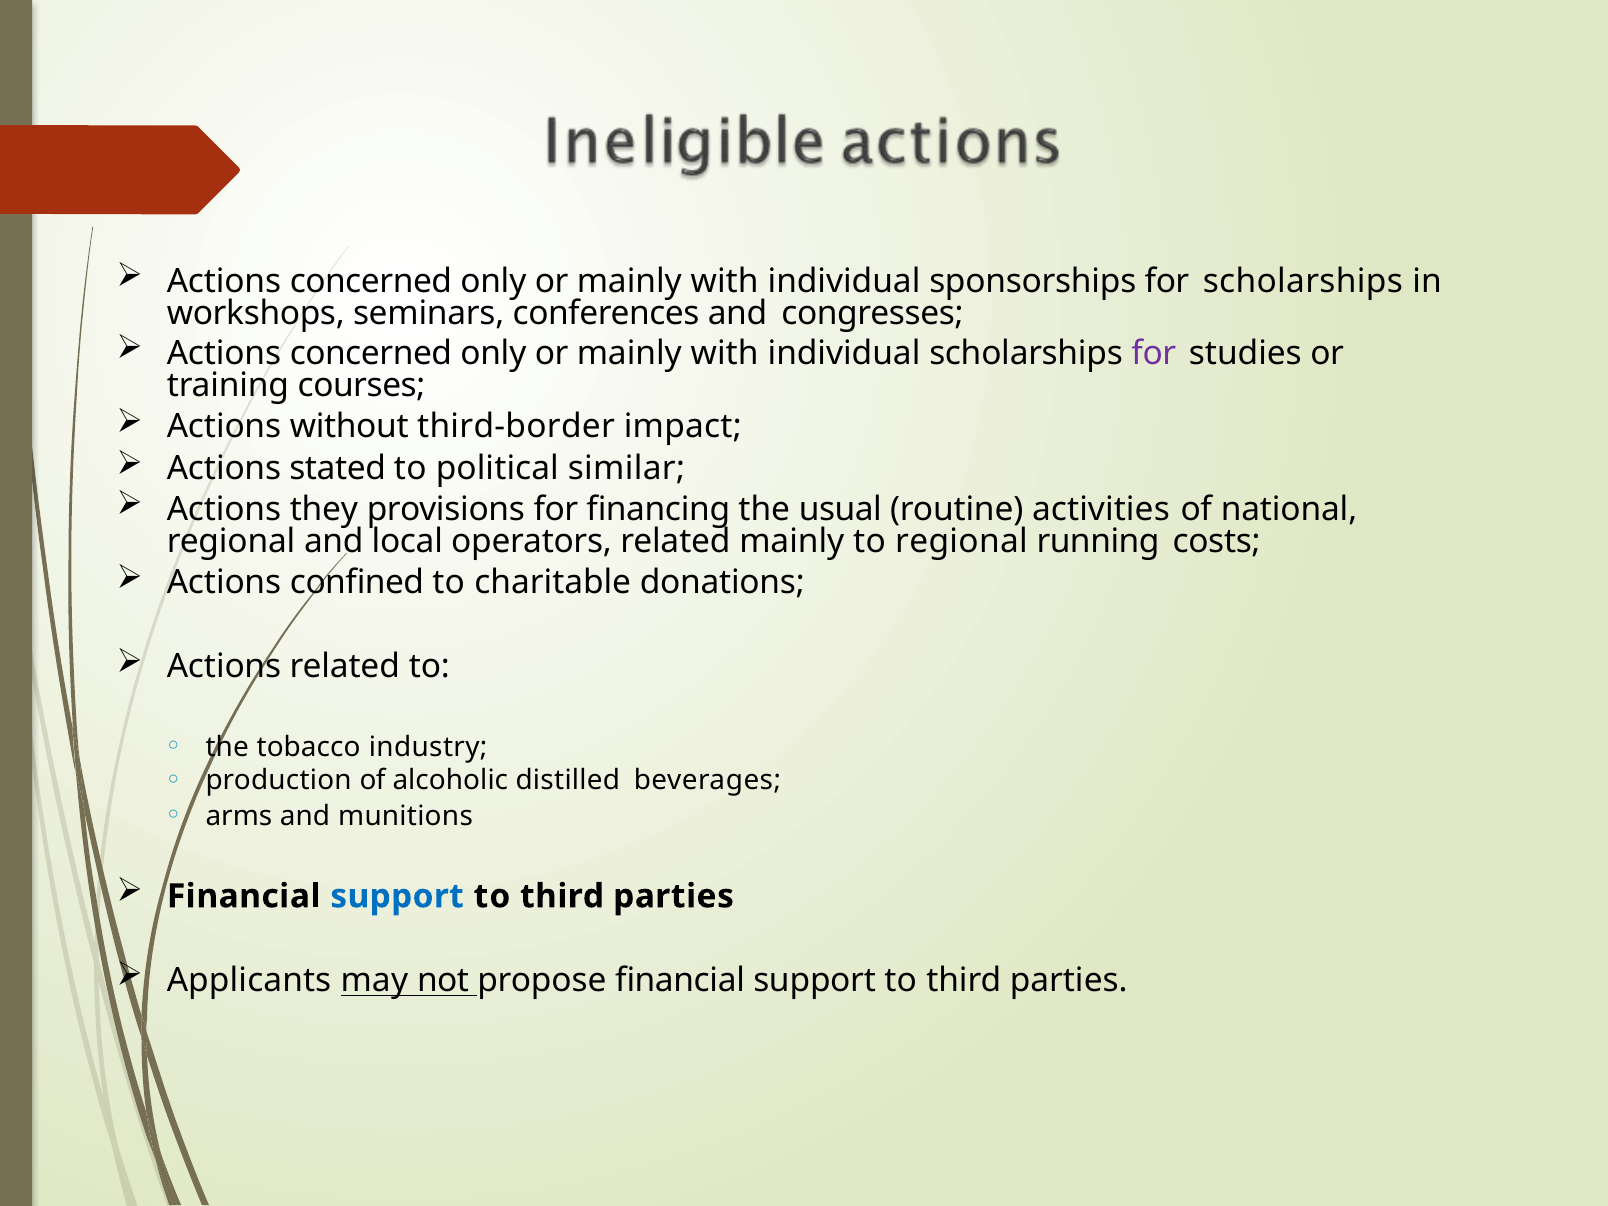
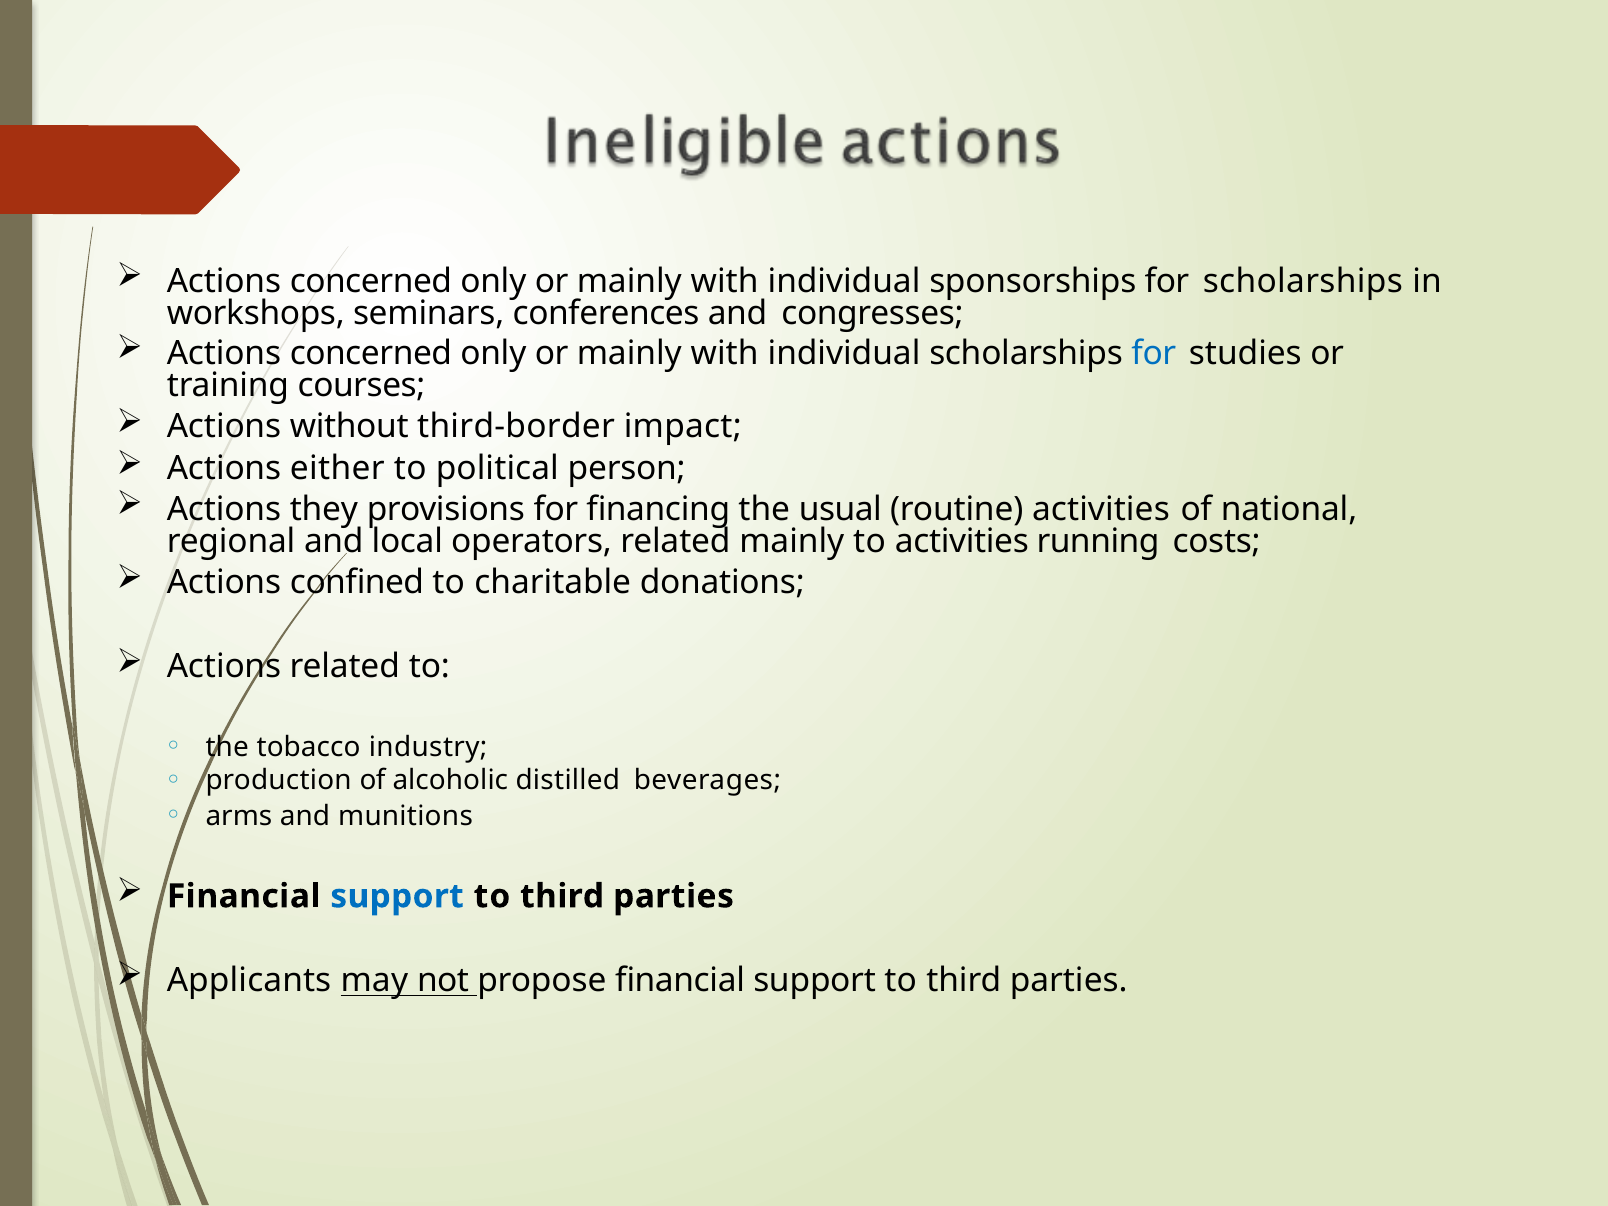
for colour: purple -> blue (1154, 353)
stated: stated -> either (337, 469)
similar: similar -> person (627, 469)
to regional: regional -> activities (962, 541)
